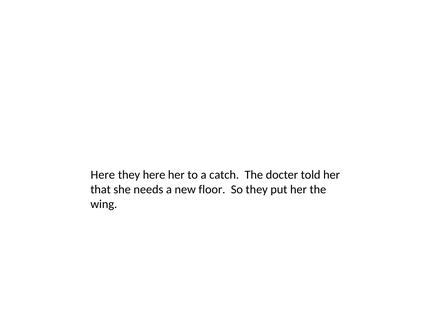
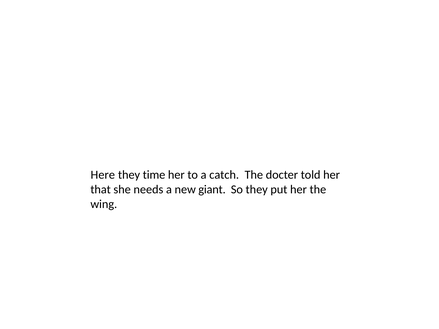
they here: here -> time (154, 175)
floor: floor -> giant (212, 190)
